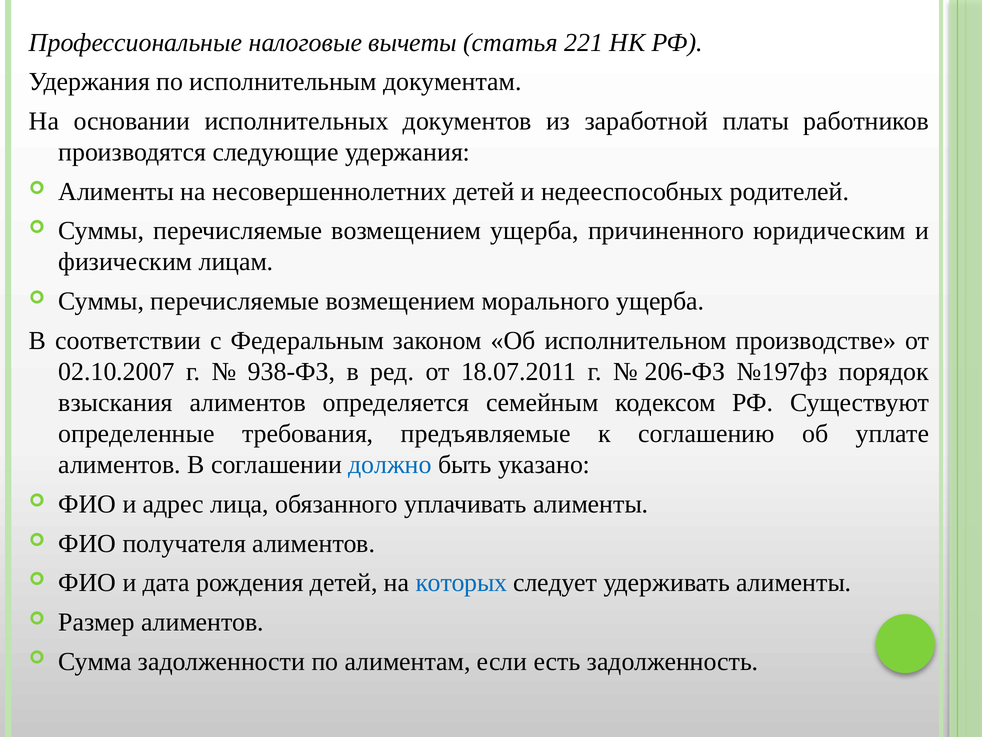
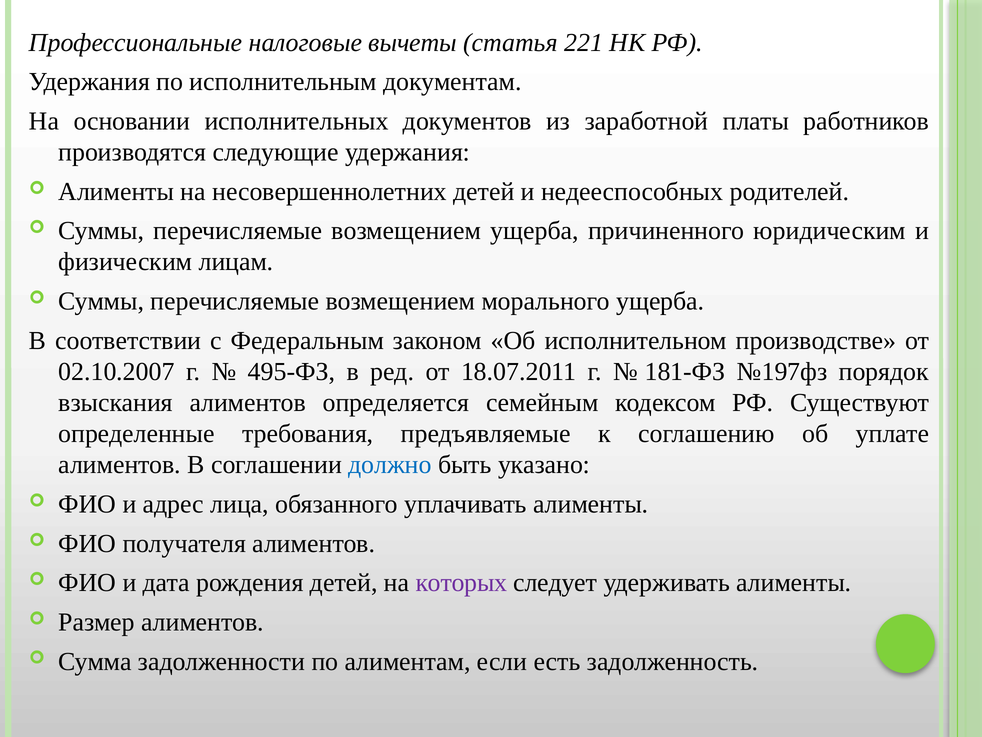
938-ФЗ: 938-ФЗ -> 495-ФЗ (292, 371)
206-ФЗ: 206-ФЗ -> 181-ФЗ (685, 371)
которых colour: blue -> purple (461, 582)
